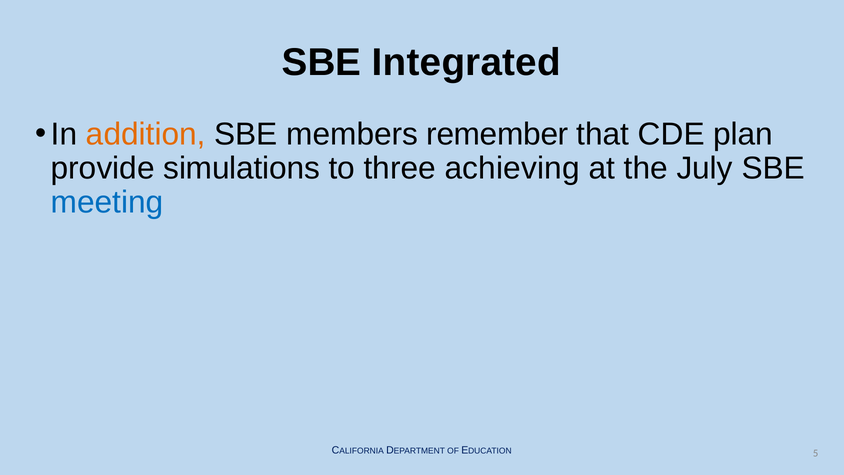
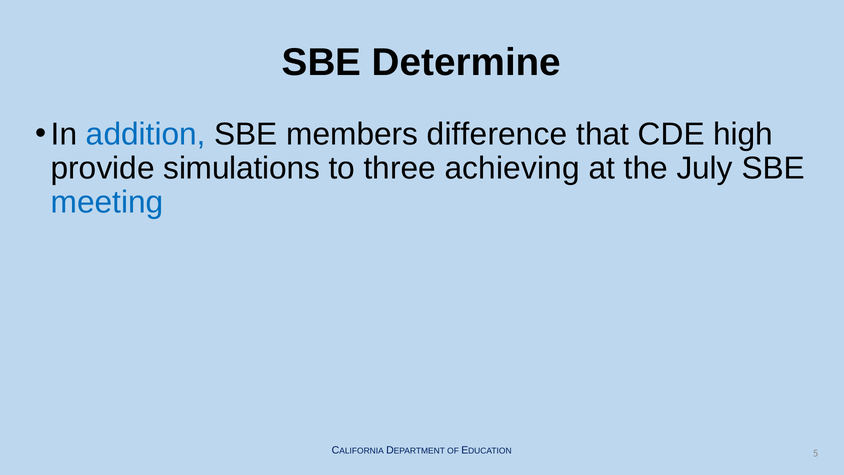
Integrated: Integrated -> Determine (466, 63)
addition colour: orange -> blue (146, 134)
remember: remember -> difference (497, 134)
plan: plan -> high (743, 134)
